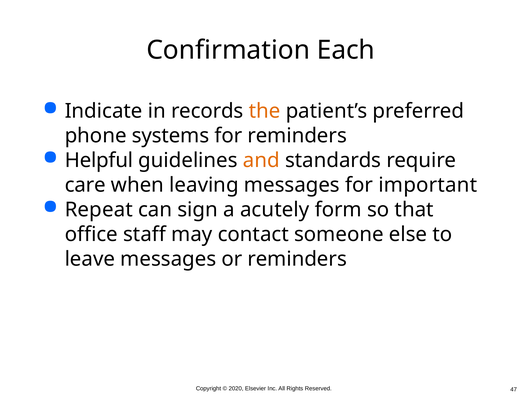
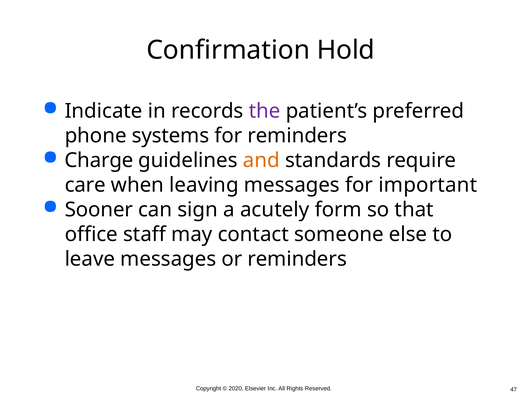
Each: Each -> Hold (346, 50)
the colour: orange -> purple (265, 111)
Helpful: Helpful -> Charge (99, 160)
Repeat: Repeat -> Sooner (99, 210)
